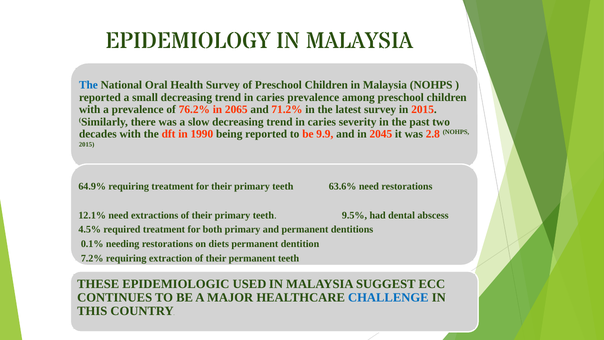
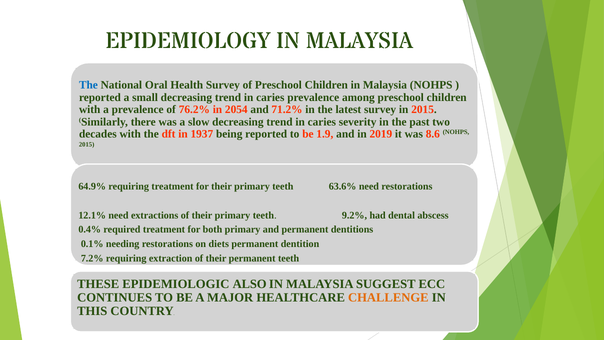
2065: 2065 -> 2054 (236, 109)
1990: 1990 -> 1937 (202, 134)
9.9: 9.9 -> 1.9 (325, 134)
2045: 2045 -> 2019 (381, 134)
2.8: 2.8 -> 8.6 (433, 134)
9.5%: 9.5% -> 9.2% (355, 215)
4.5%: 4.5% -> 0.4% (90, 229)
USED: USED -> ALSO (250, 284)
CHALLENGE colour: blue -> orange (388, 297)
